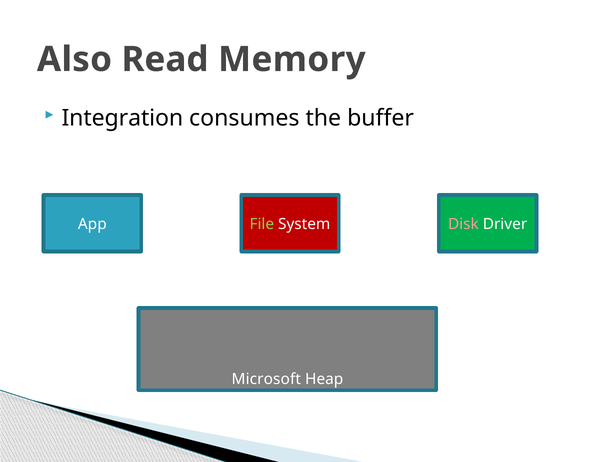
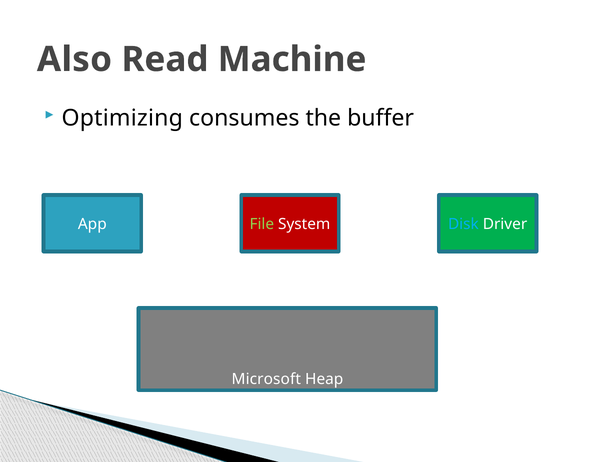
Memory: Memory -> Machine (292, 59)
Integration: Integration -> Optimizing (122, 118)
Disk colour: pink -> light blue (463, 224)
